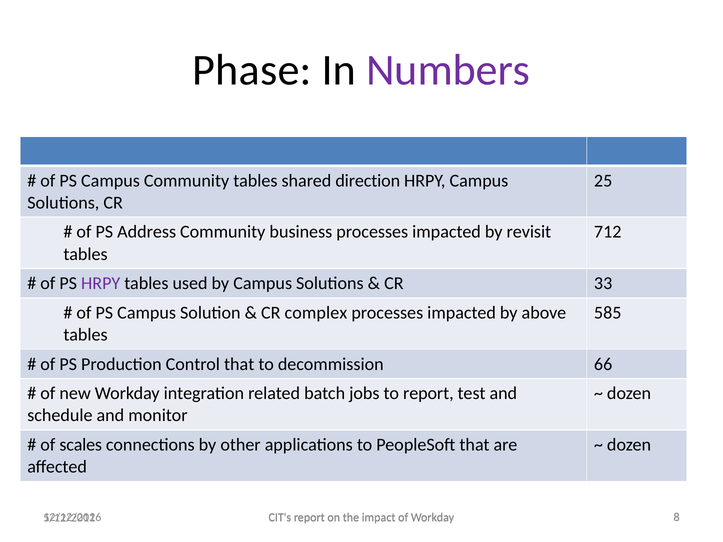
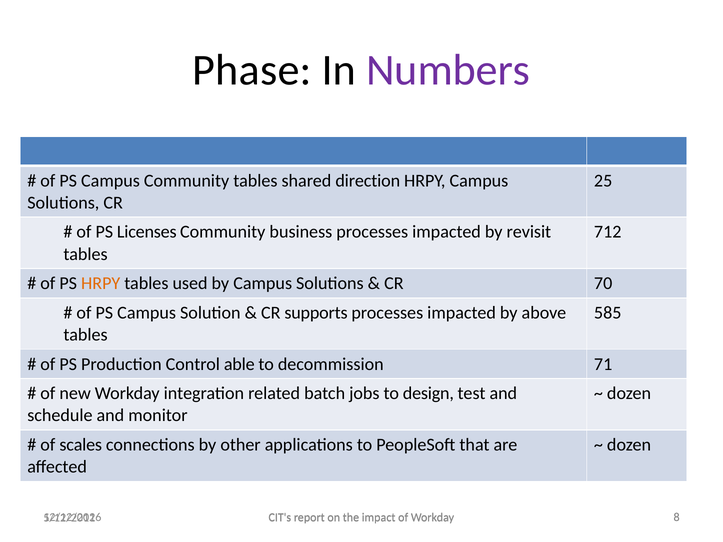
Address: Address -> Licenses (147, 232)
HRPY colour: purple -> orange (101, 284)
33: 33 -> 70 (603, 284)
complex: complex -> supports (316, 313)
Control that: that -> able (239, 364)
66: 66 -> 71 (603, 364)
to report: report -> design (428, 394)
